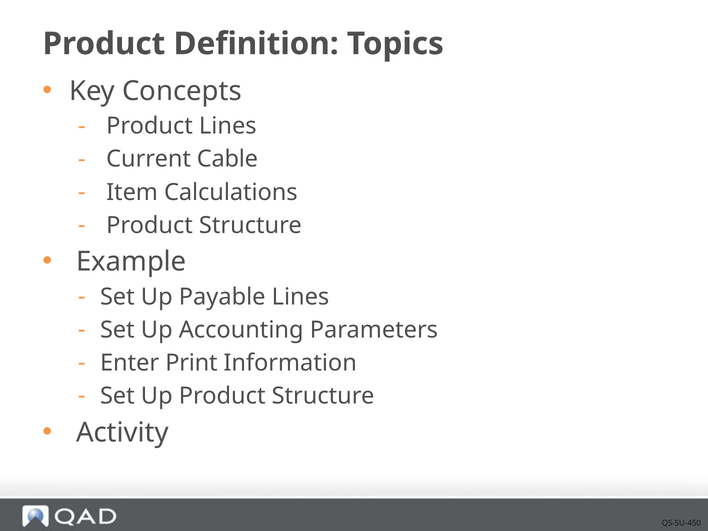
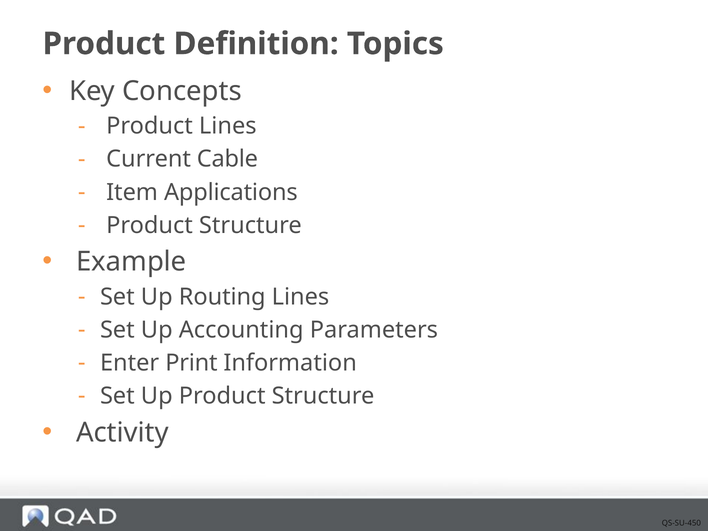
Calculations: Calculations -> Applications (231, 192)
Payable: Payable -> Routing (222, 297)
